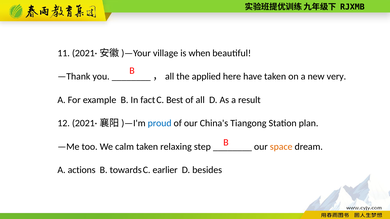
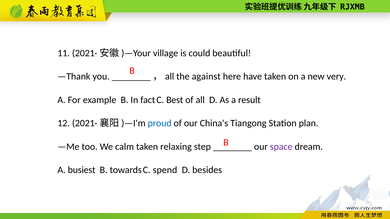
when: when -> could (199, 53)
applied: applied -> against (206, 77)
space colour: orange -> purple (281, 147)
actions: actions -> busiest (82, 170)
earlier: earlier -> spend (165, 170)
